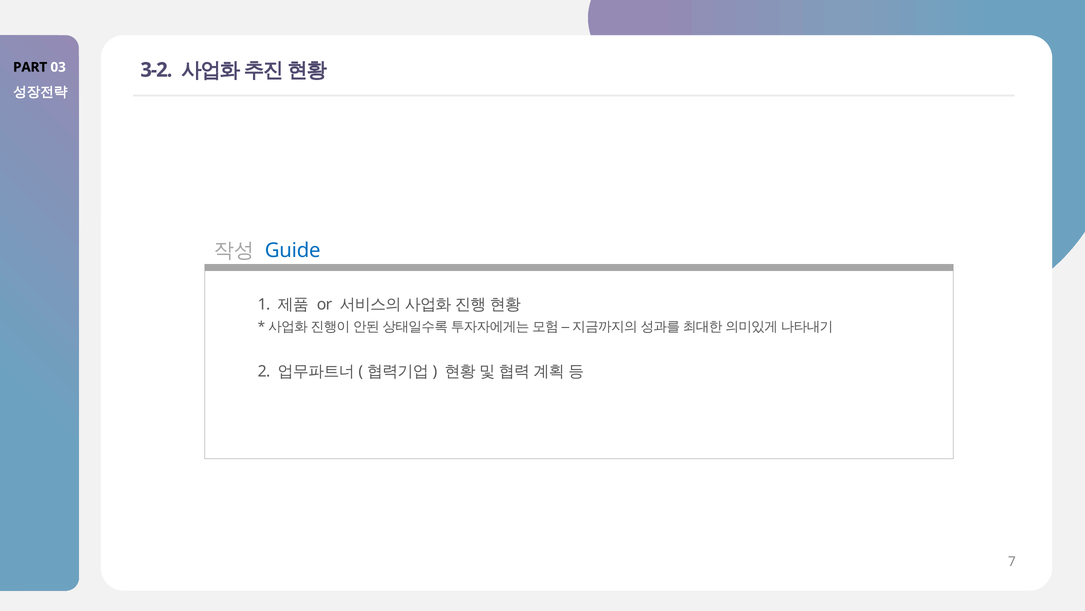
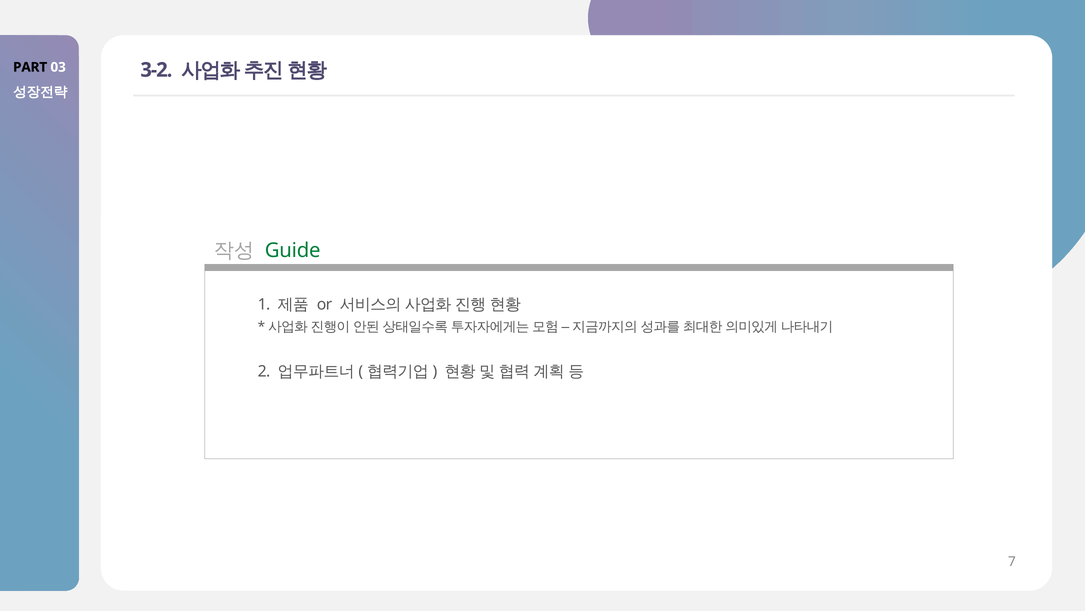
Guide colour: blue -> green (293, 250)
